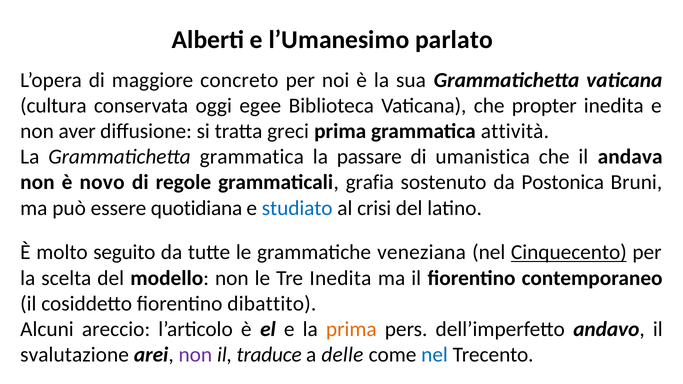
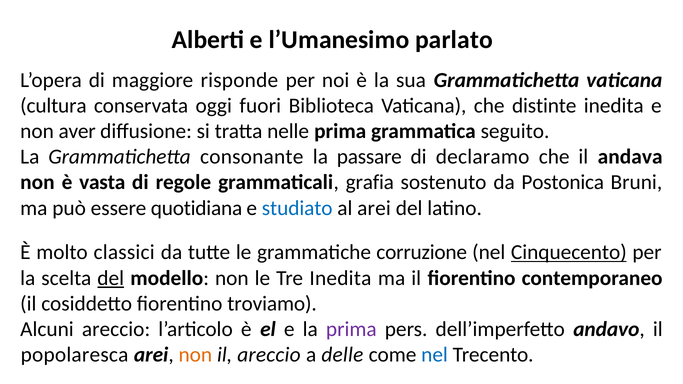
concreto: concreto -> risponde (239, 80)
egee: egee -> fuori (260, 106)
propter: propter -> distinte (544, 106)
greci: greci -> nelle (288, 131)
attività: attività -> seguito (515, 131)
Grammatichetta grammatica: grammatica -> consonante (252, 157)
umanistica: umanistica -> declaramo (483, 157)
novo: novo -> vasta (102, 183)
al crisi: crisi -> arei (374, 208)
seguito: seguito -> classici (124, 253)
veneziana: veneziana -> corruzione (422, 253)
del underline: none -> present (111, 278)
dibattito: dibattito -> troviamo (272, 304)
prima colour: orange -> purple (351, 329)
svalutazione: svalutazione -> popolaresca (75, 355)
non colour: purple -> orange (195, 355)
il traduce: traduce -> areccio (269, 355)
